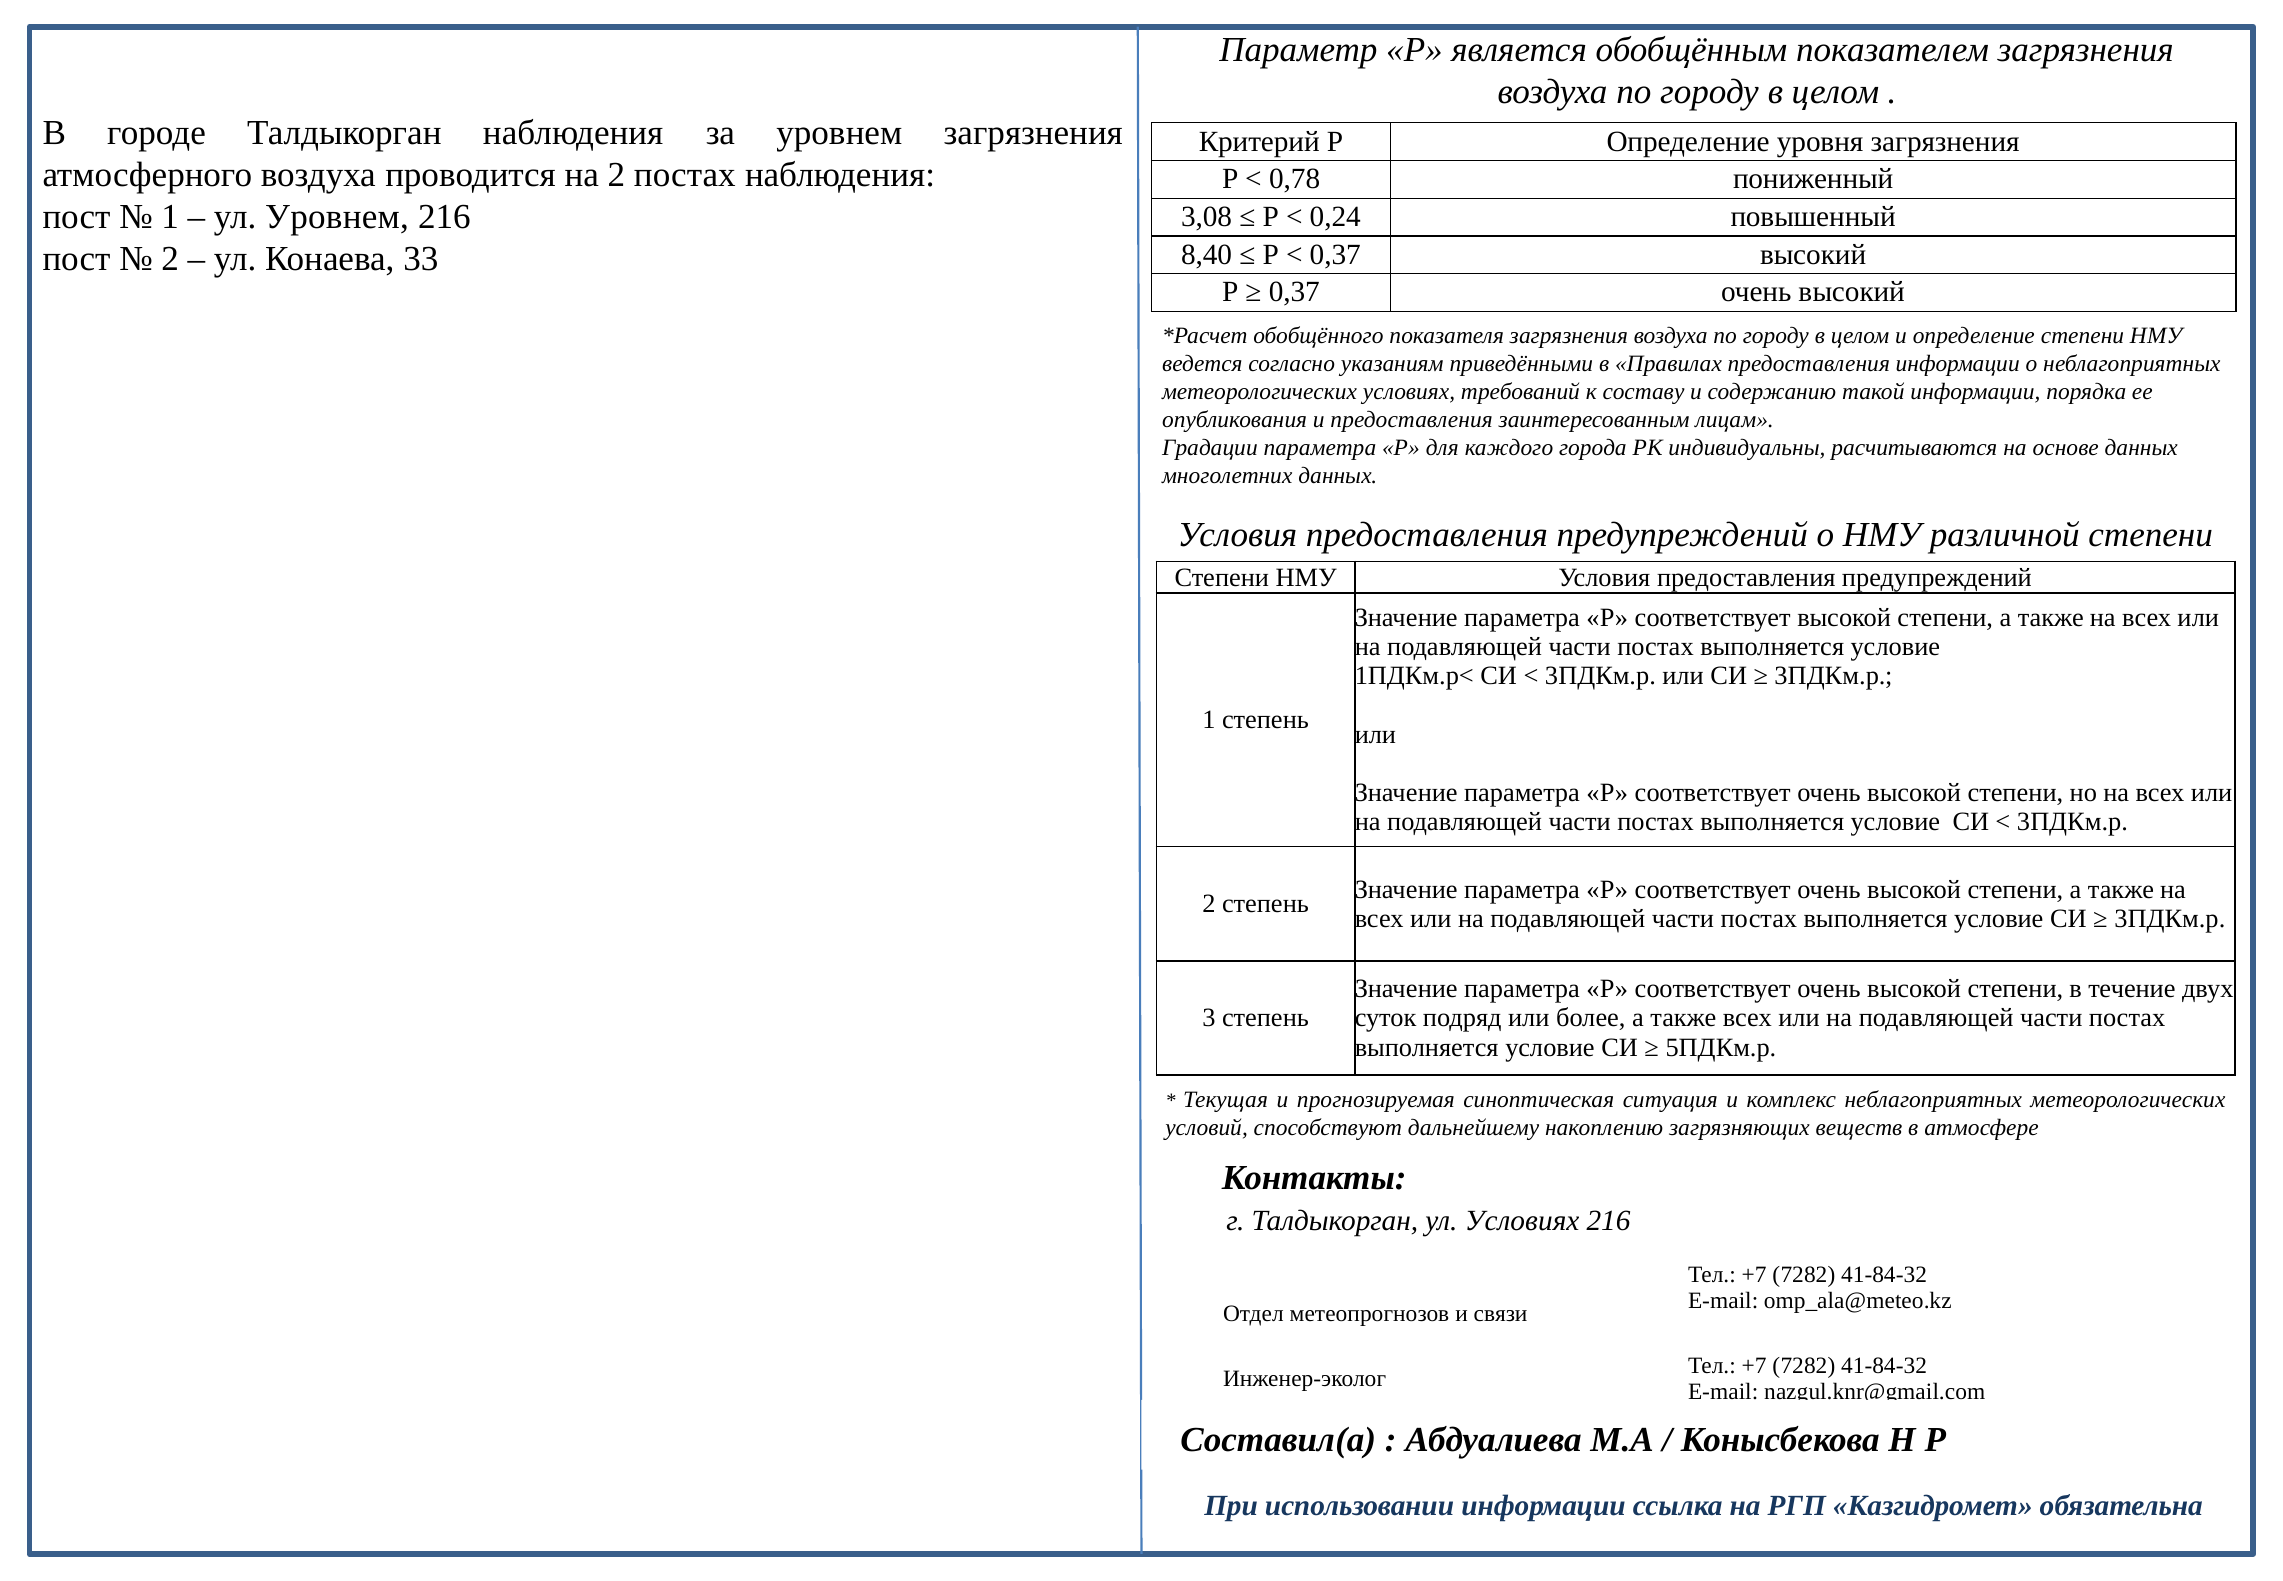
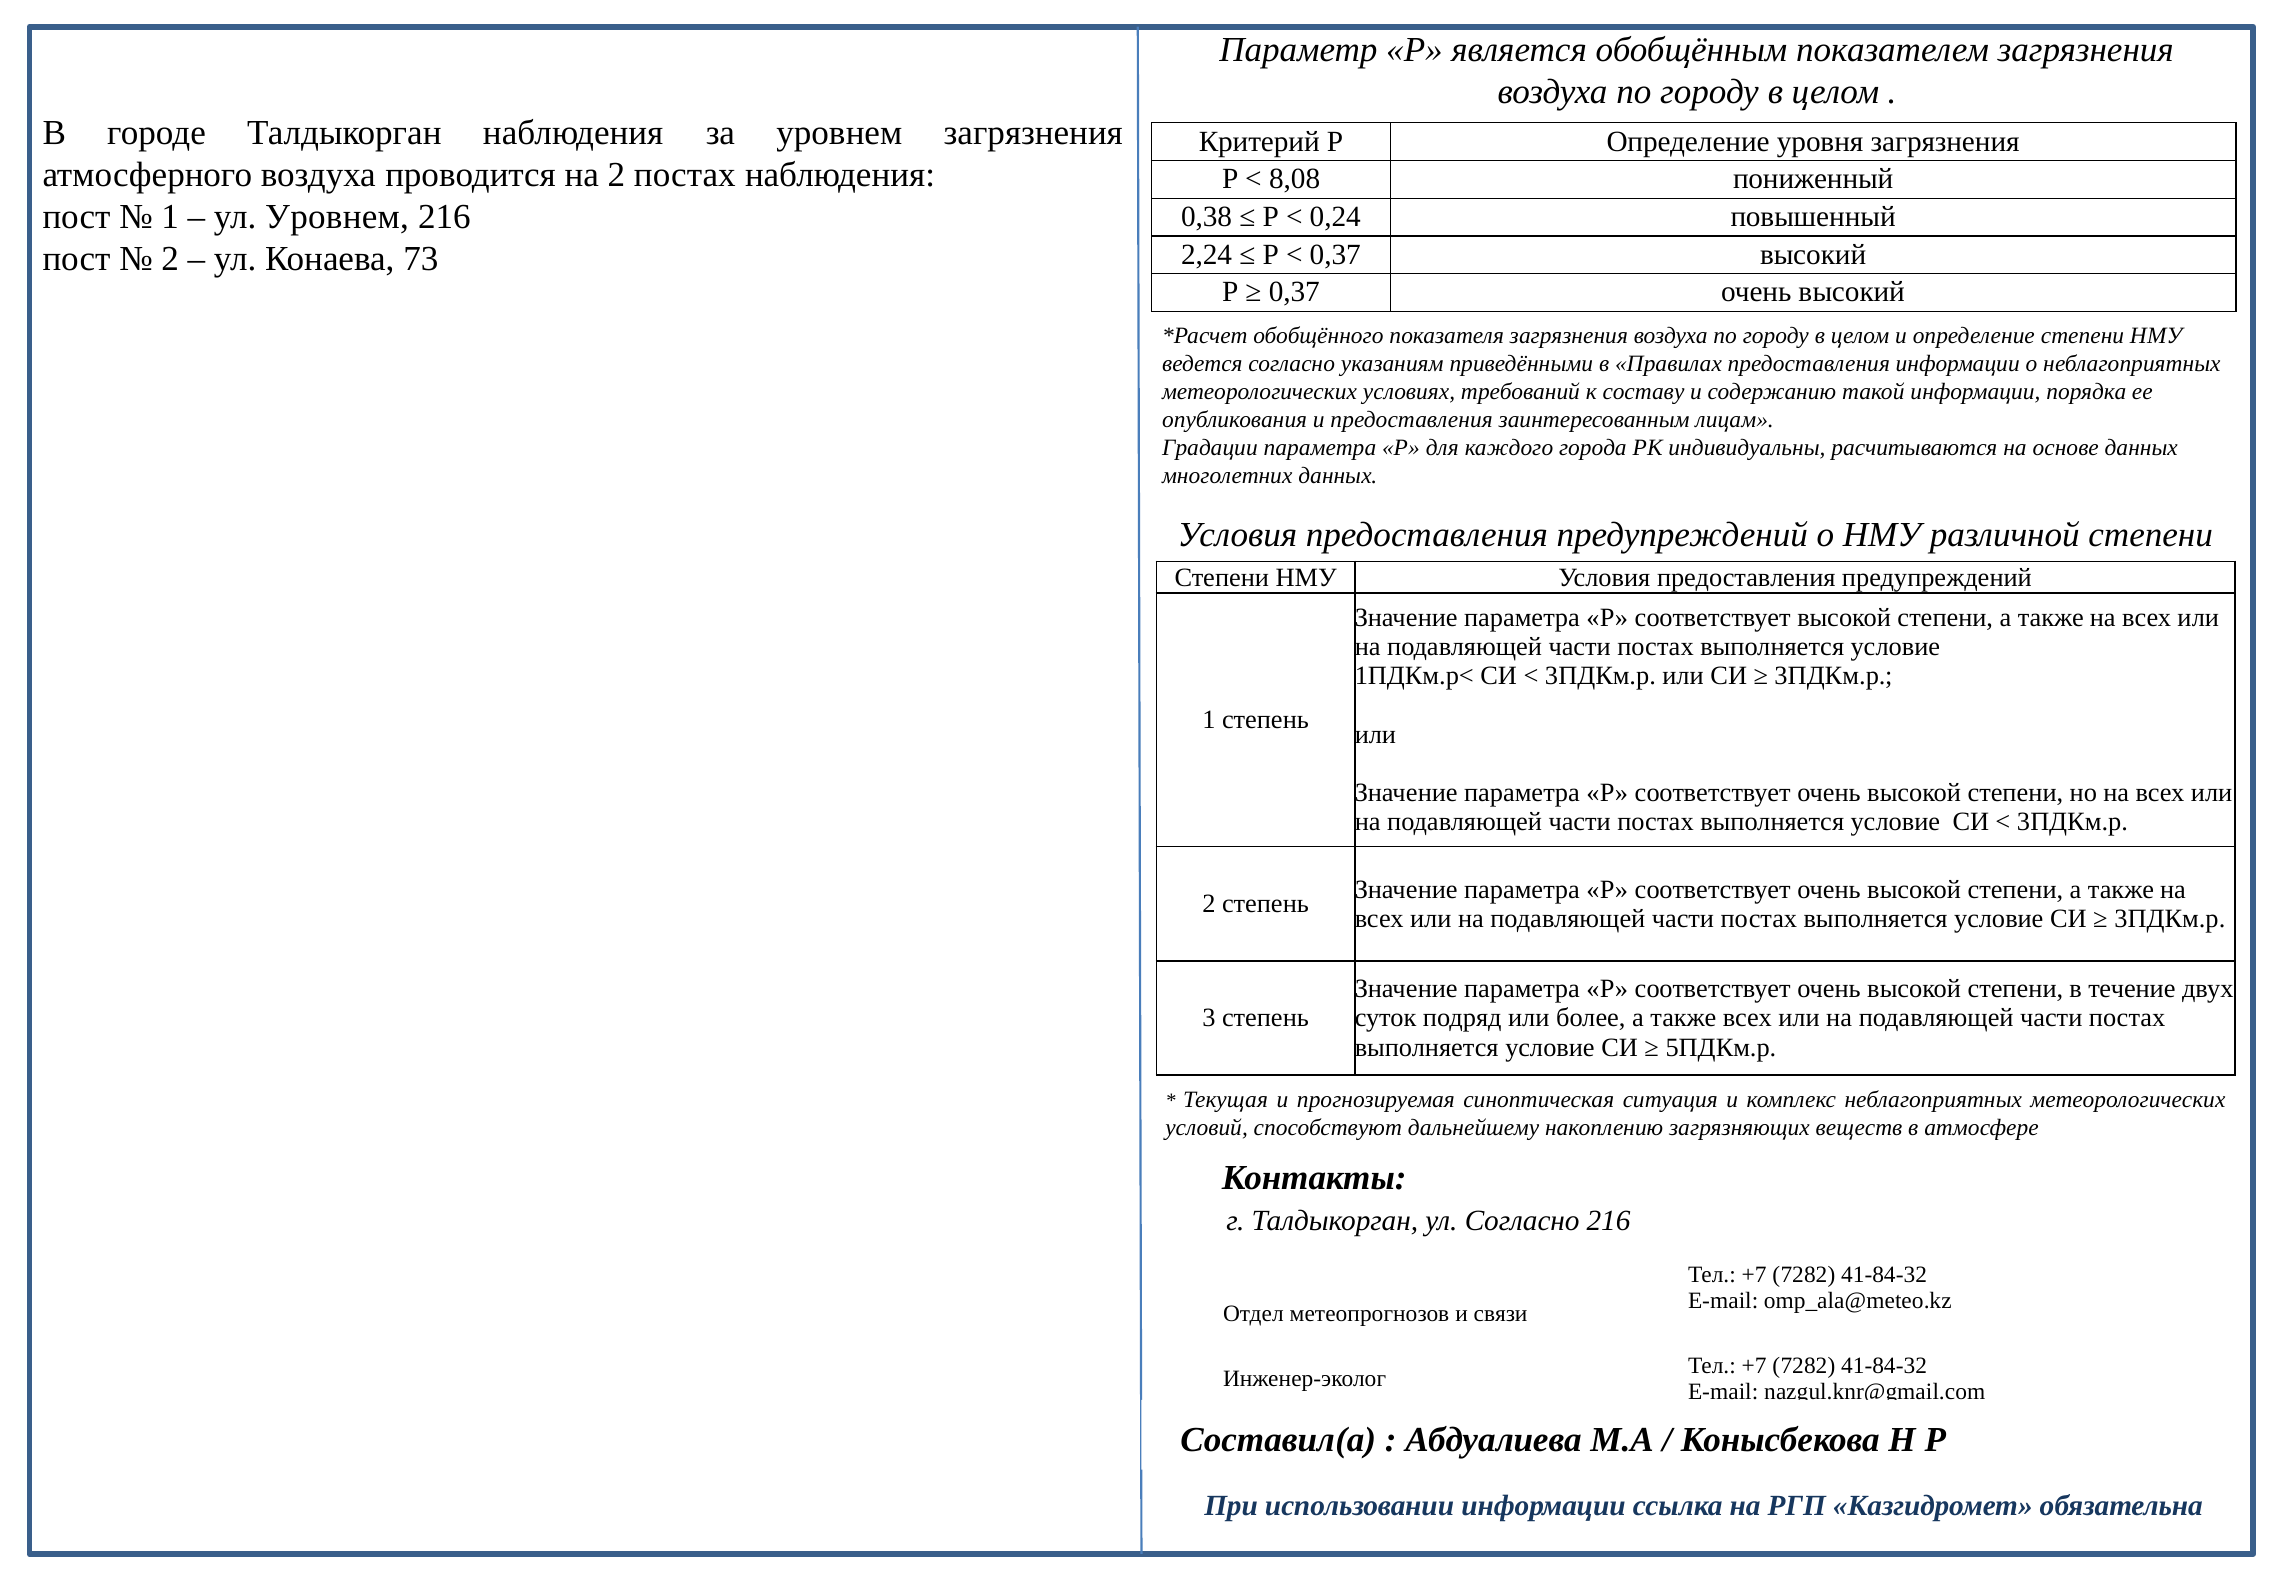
0,78: 0,78 -> 8,08 (1295, 179)
3,08: 3,08 -> 0,38 (1207, 217)
8,40: 8,40 -> 2,24 (1207, 254)
33: 33 -> 73 (421, 259)
ул Условиях: Условиях -> Согласно (1522, 1221)
